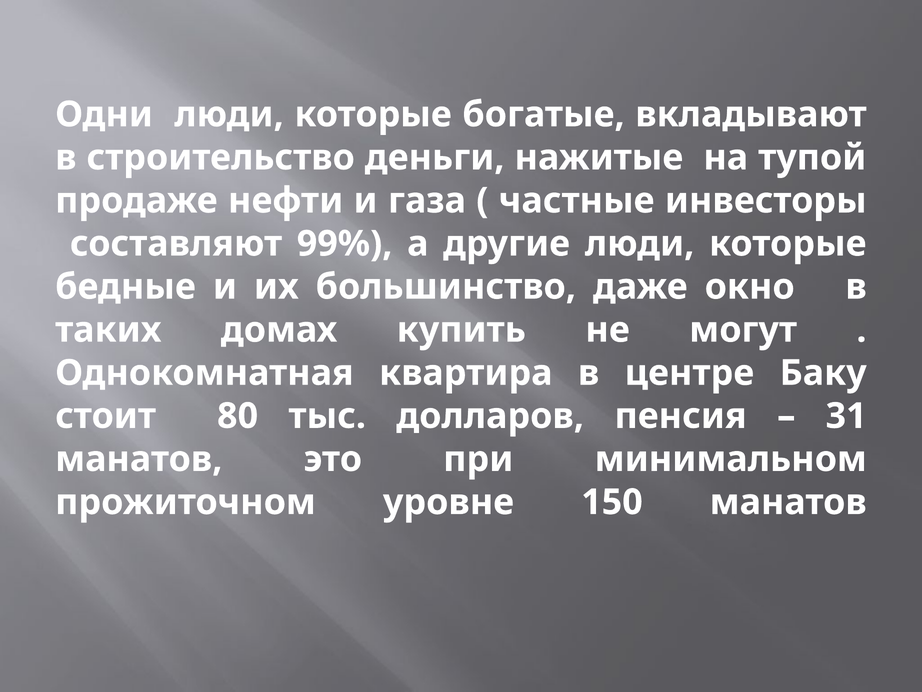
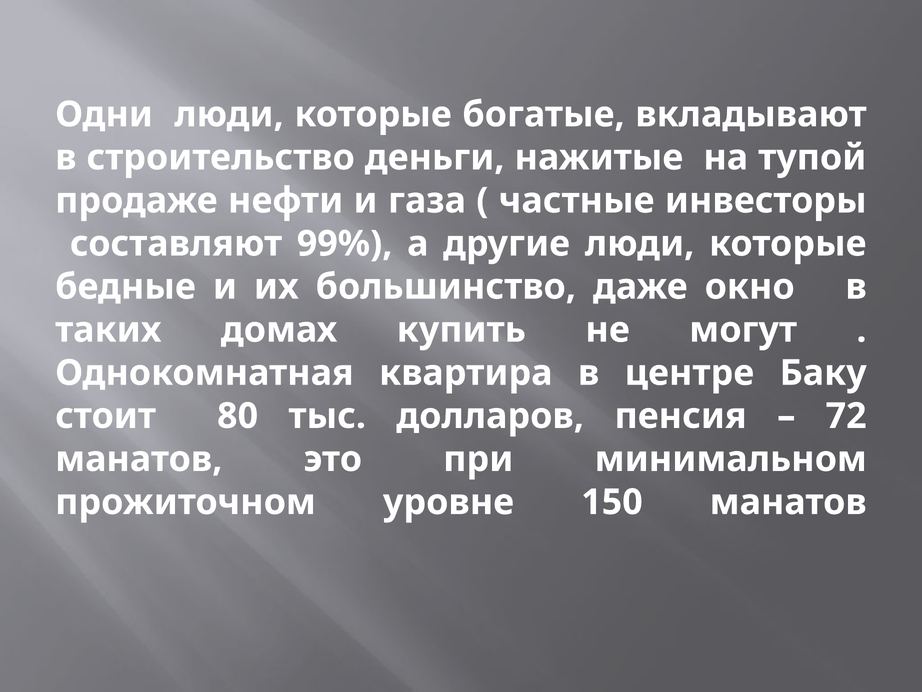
31: 31 -> 72 (846, 416)
